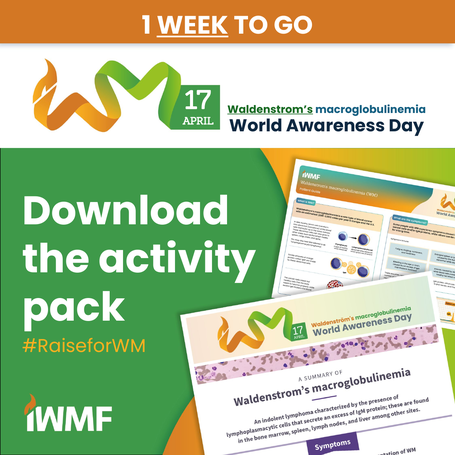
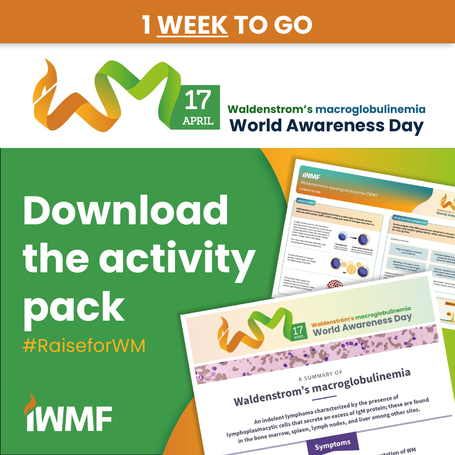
Waldenstrom’s underline: present -> none (270, 110)
